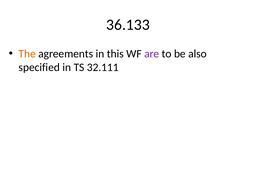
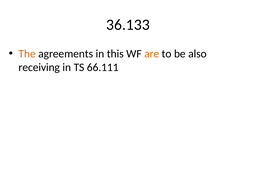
are colour: purple -> orange (152, 54)
specified: specified -> receiving (39, 67)
32.111: 32.111 -> 66.111 (103, 67)
